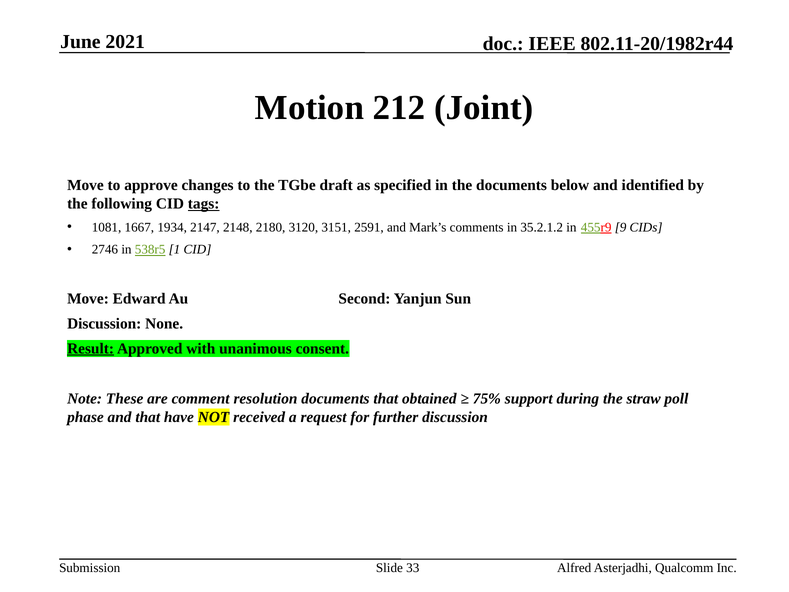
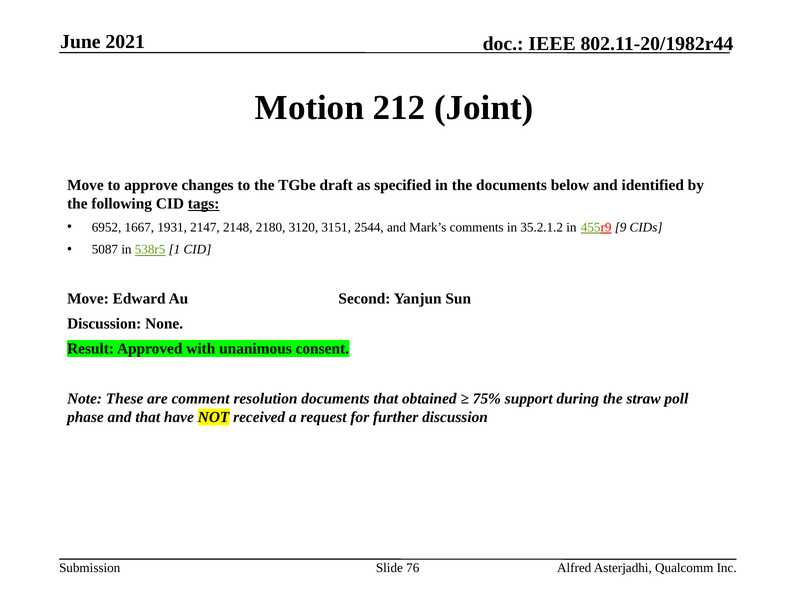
1081: 1081 -> 6952 (107, 227)
1934: 1934 -> 1931 (172, 227)
2591: 2591 -> 2544 (369, 227)
2746: 2746 -> 5087 (105, 250)
Result underline: present -> none (91, 348)
33: 33 -> 76 (413, 568)
